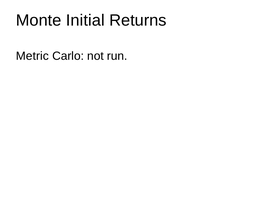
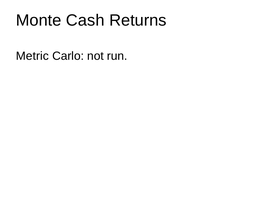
Initial: Initial -> Cash (85, 20)
